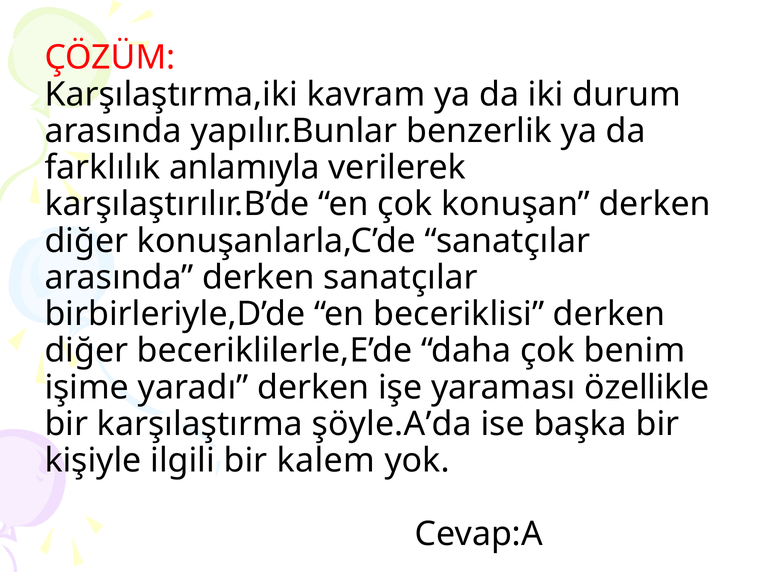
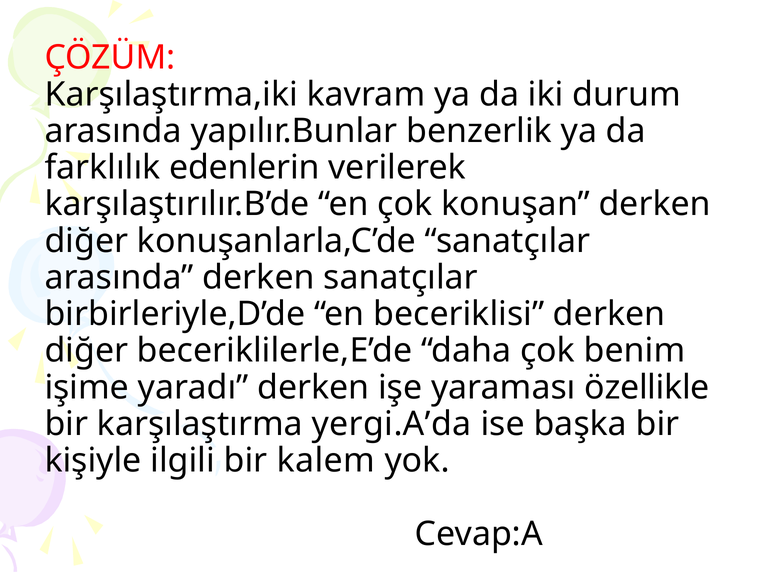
anlamıyla: anlamıyla -> edenlerin (244, 168)
şöyle.A’da: şöyle.A’da -> yergi.A’da (392, 424)
